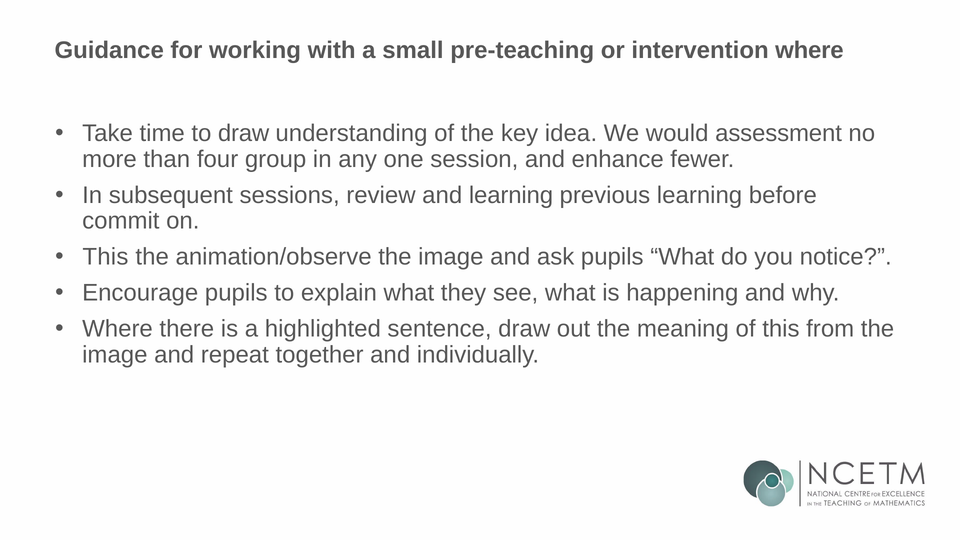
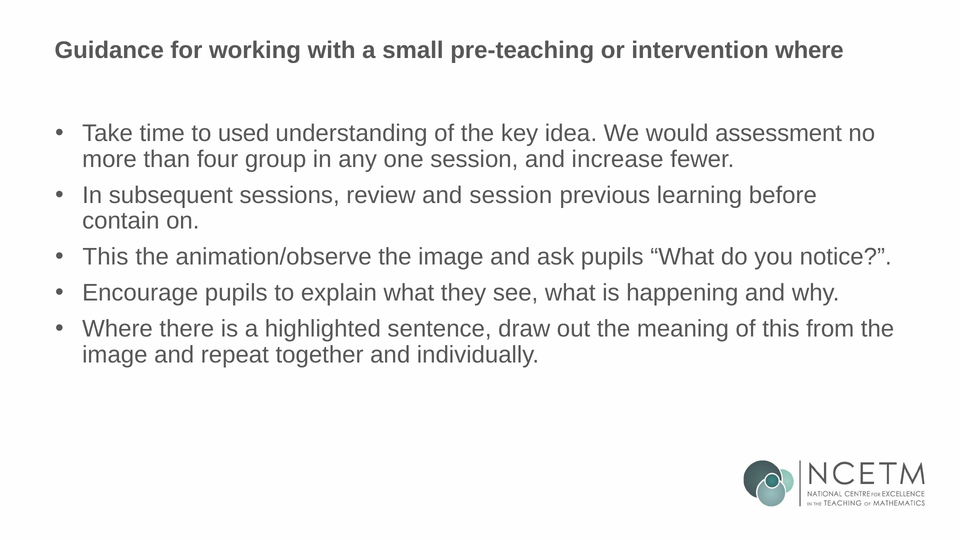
to draw: draw -> used (244, 133)
enhance: enhance -> increase (618, 159)
and learning: learning -> session (511, 195)
commit: commit -> contain (121, 221)
